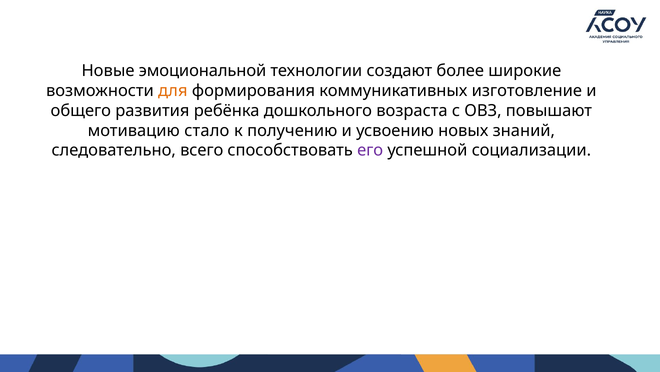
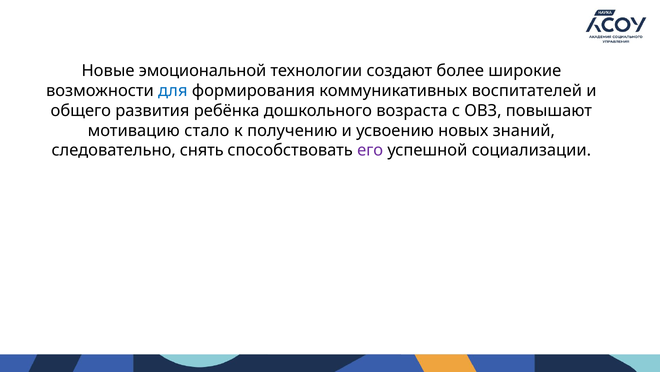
для colour: orange -> blue (173, 91)
изготовление: изготовление -> воспитателей (527, 91)
всего: всего -> снять (202, 150)
